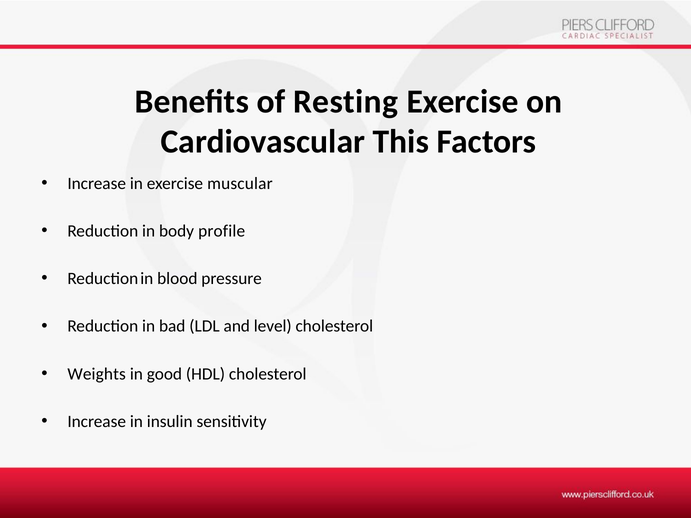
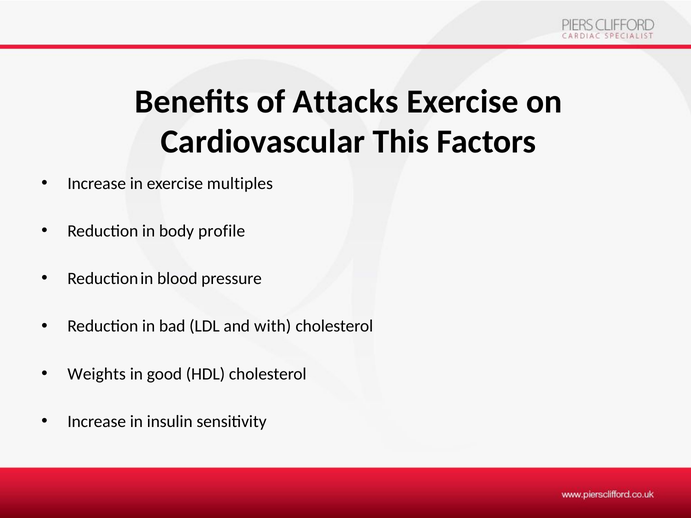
Resting: Resting -> Attacks (346, 102)
muscular: muscular -> multiples (240, 184)
level: level -> with (273, 326)
